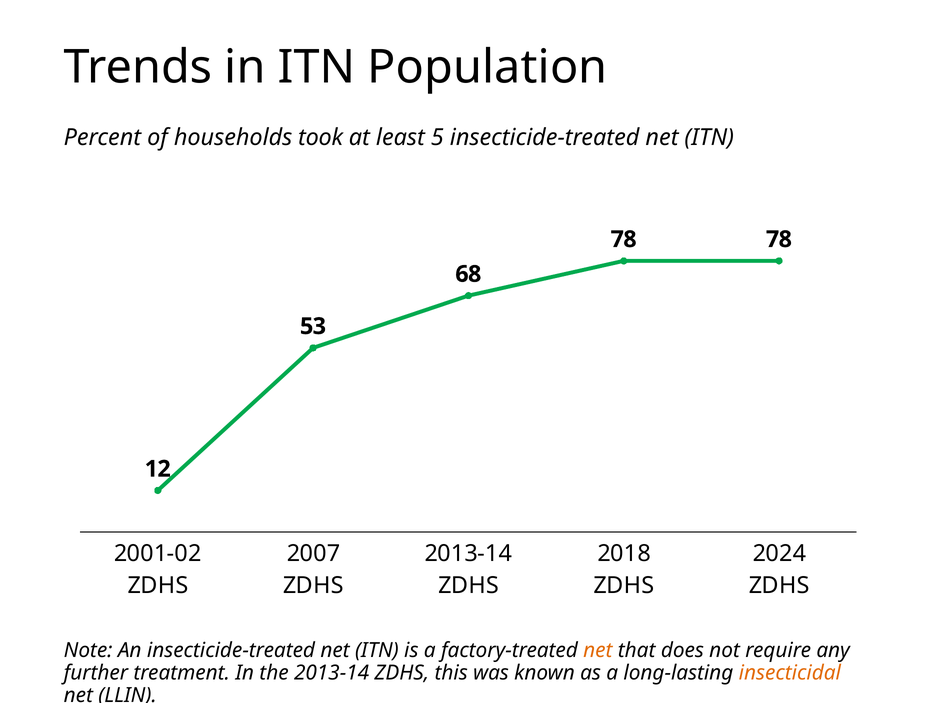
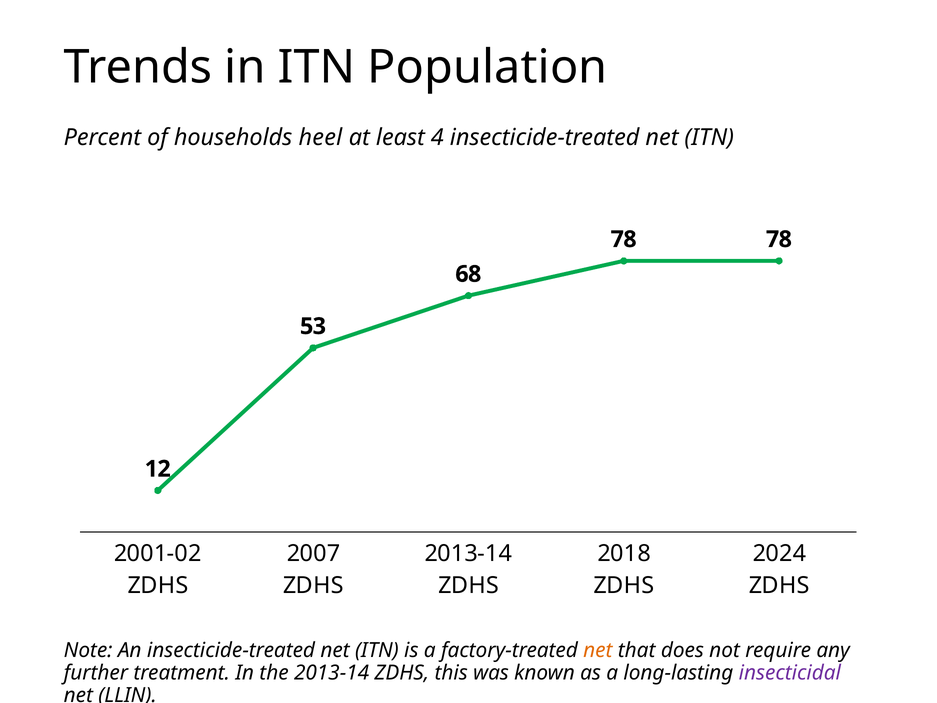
took: took -> heel (320, 138)
5: 5 -> 4 (437, 138)
insecticidal colour: orange -> purple (790, 673)
